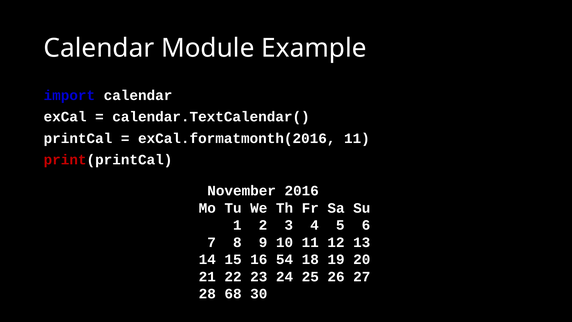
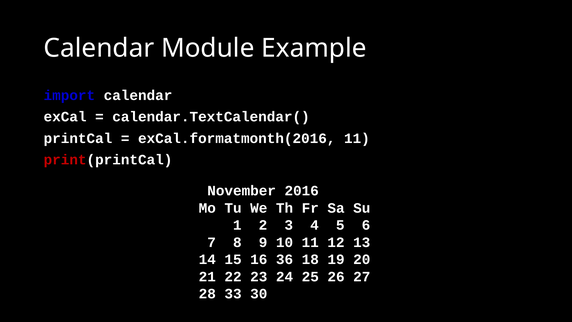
54: 54 -> 36 (285, 259)
68: 68 -> 33 (233, 294)
